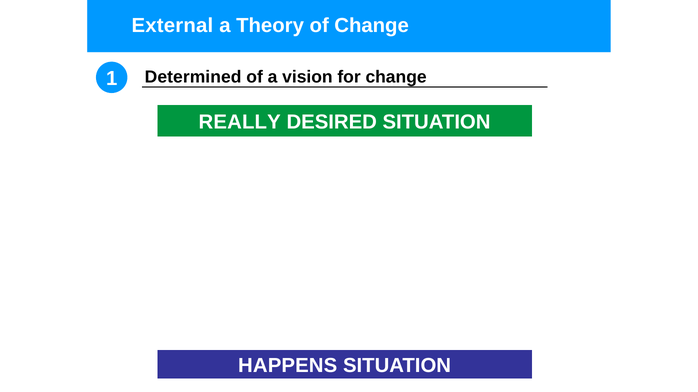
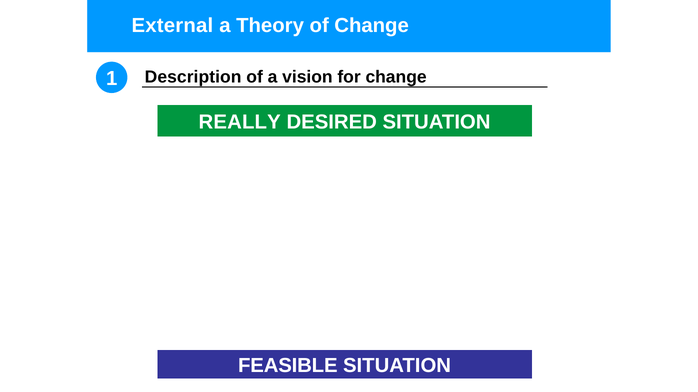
Determined: Determined -> Description (193, 77)
HAPPENS: HAPPENS -> FEASIBLE (288, 366)
